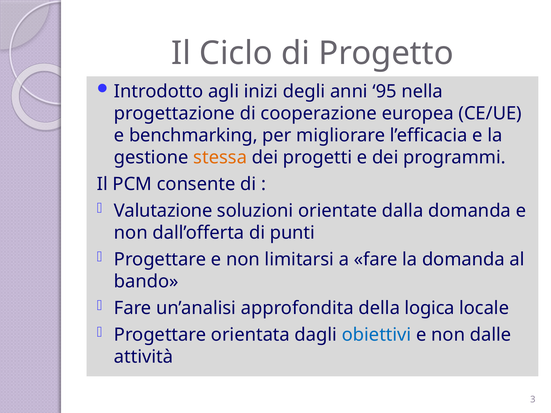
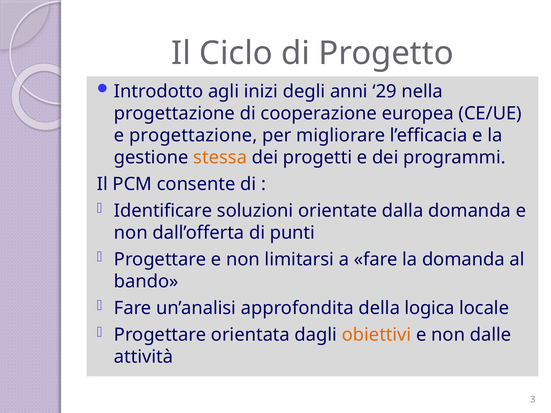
95: 95 -> 29 (385, 91)
e benchmarking: benchmarking -> progettazione (193, 136)
Valutazione: Valutazione -> Identificare (163, 211)
obiettivi colour: blue -> orange (377, 335)
